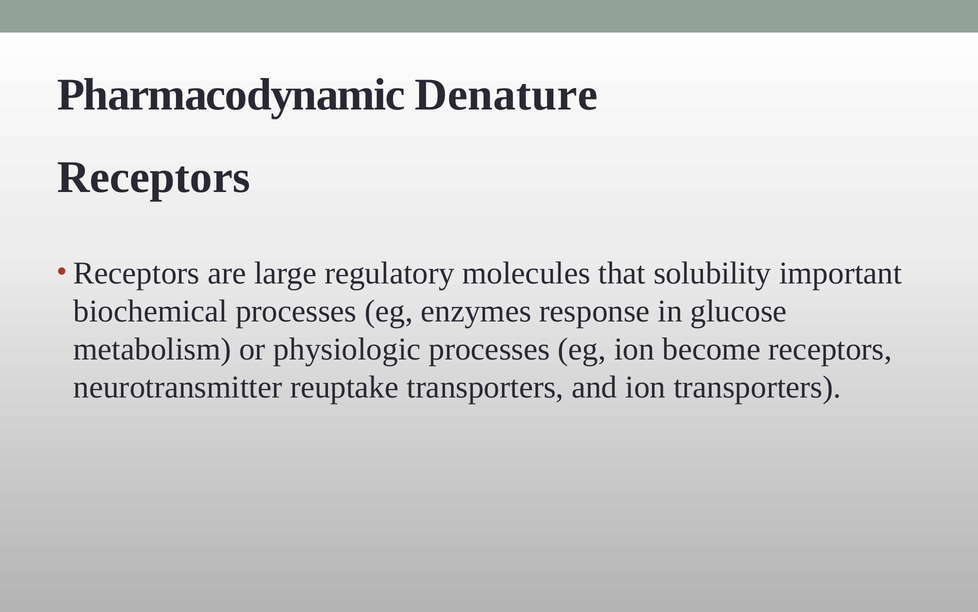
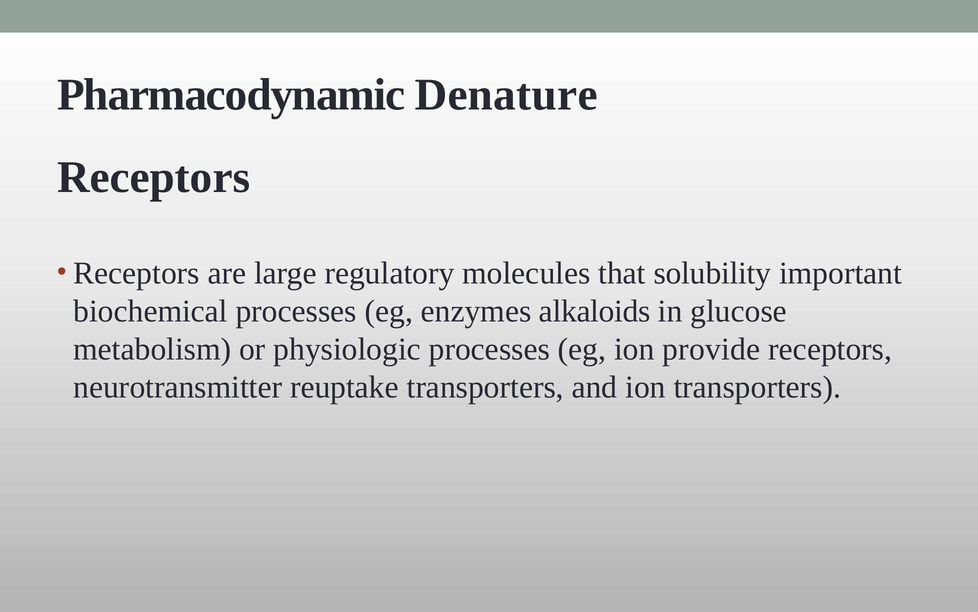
response: response -> alkaloids (595, 311)
become: become -> provide (711, 349)
